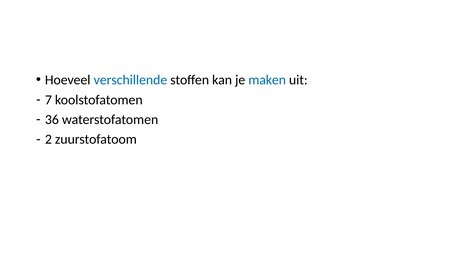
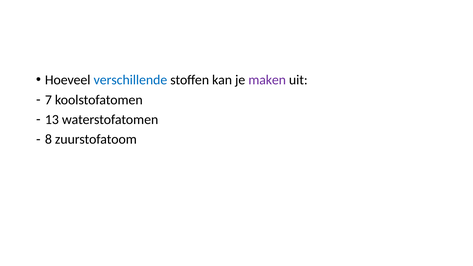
maken colour: blue -> purple (267, 80)
36: 36 -> 13 (52, 120)
2: 2 -> 8 (48, 139)
